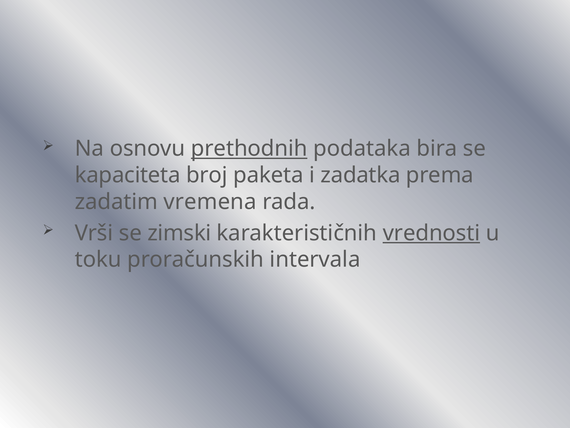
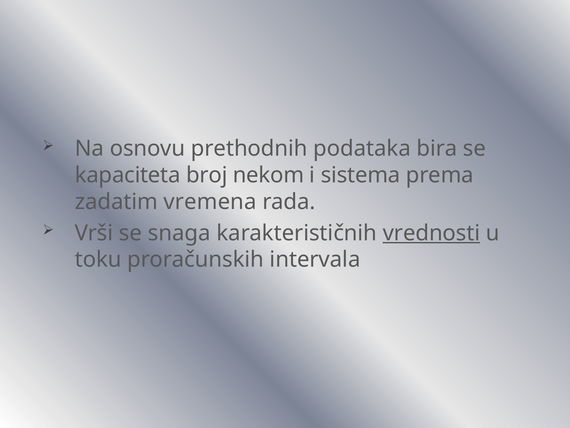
prethodnih underline: present -> none (249, 148)
paketa: paketa -> nekom (268, 175)
zadatka: zadatka -> sistema (361, 175)
zimski: zimski -> snaga (179, 233)
